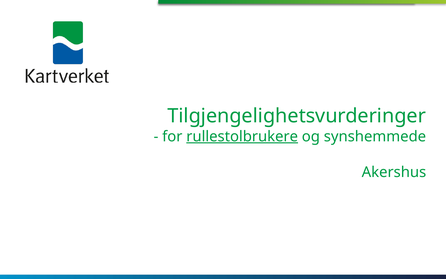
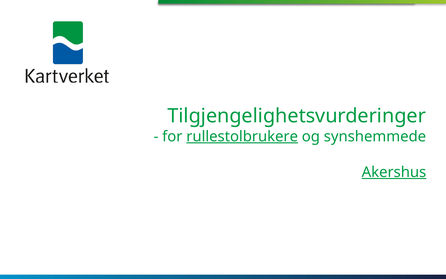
Akershus underline: none -> present (394, 172)
